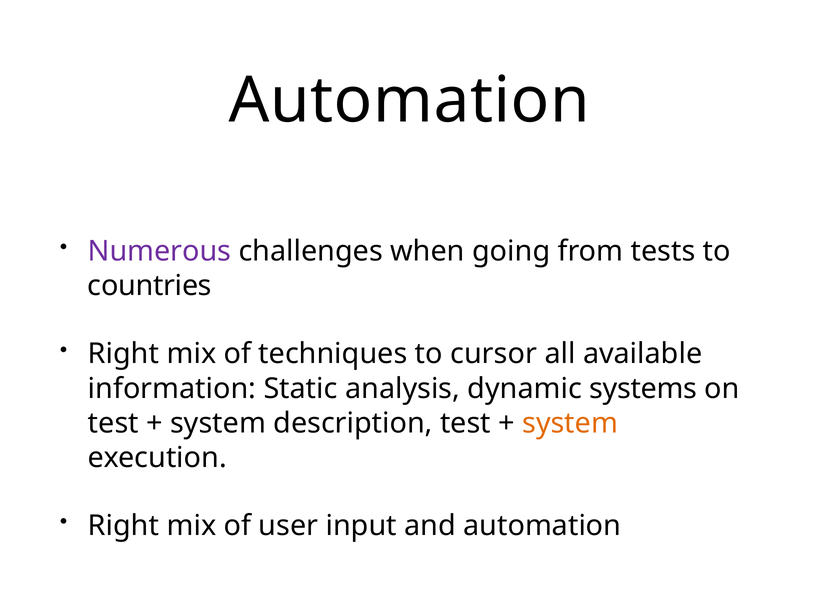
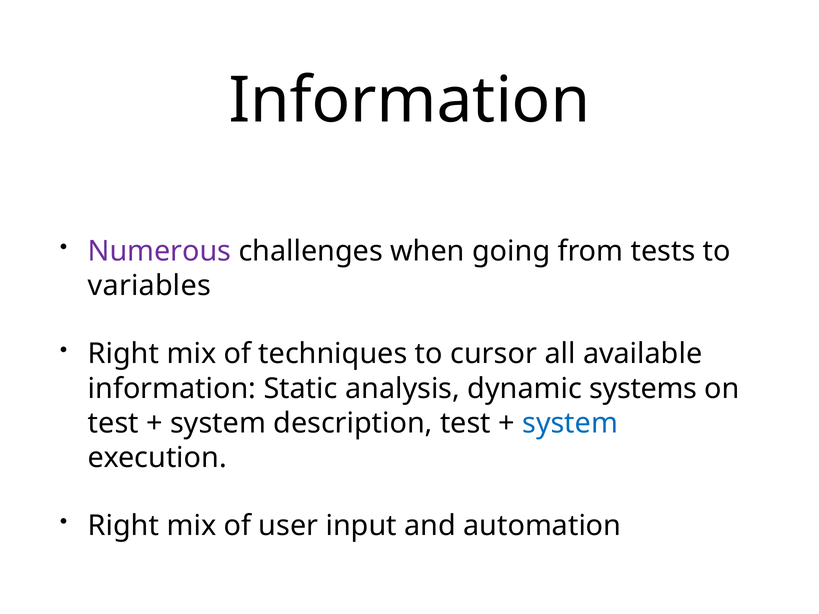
Automation: Automation -> Information (409, 100)
countries: countries -> variables (149, 286)
system colour: orange -> blue (570, 423)
